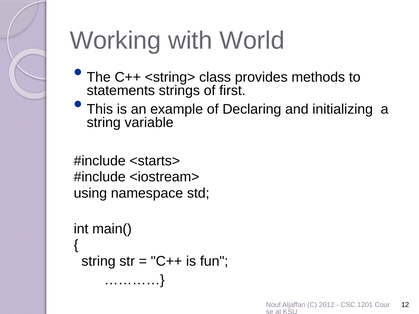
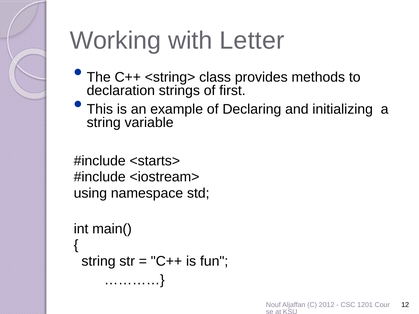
World: World -> Letter (252, 41)
statements: statements -> declaration (121, 91)
